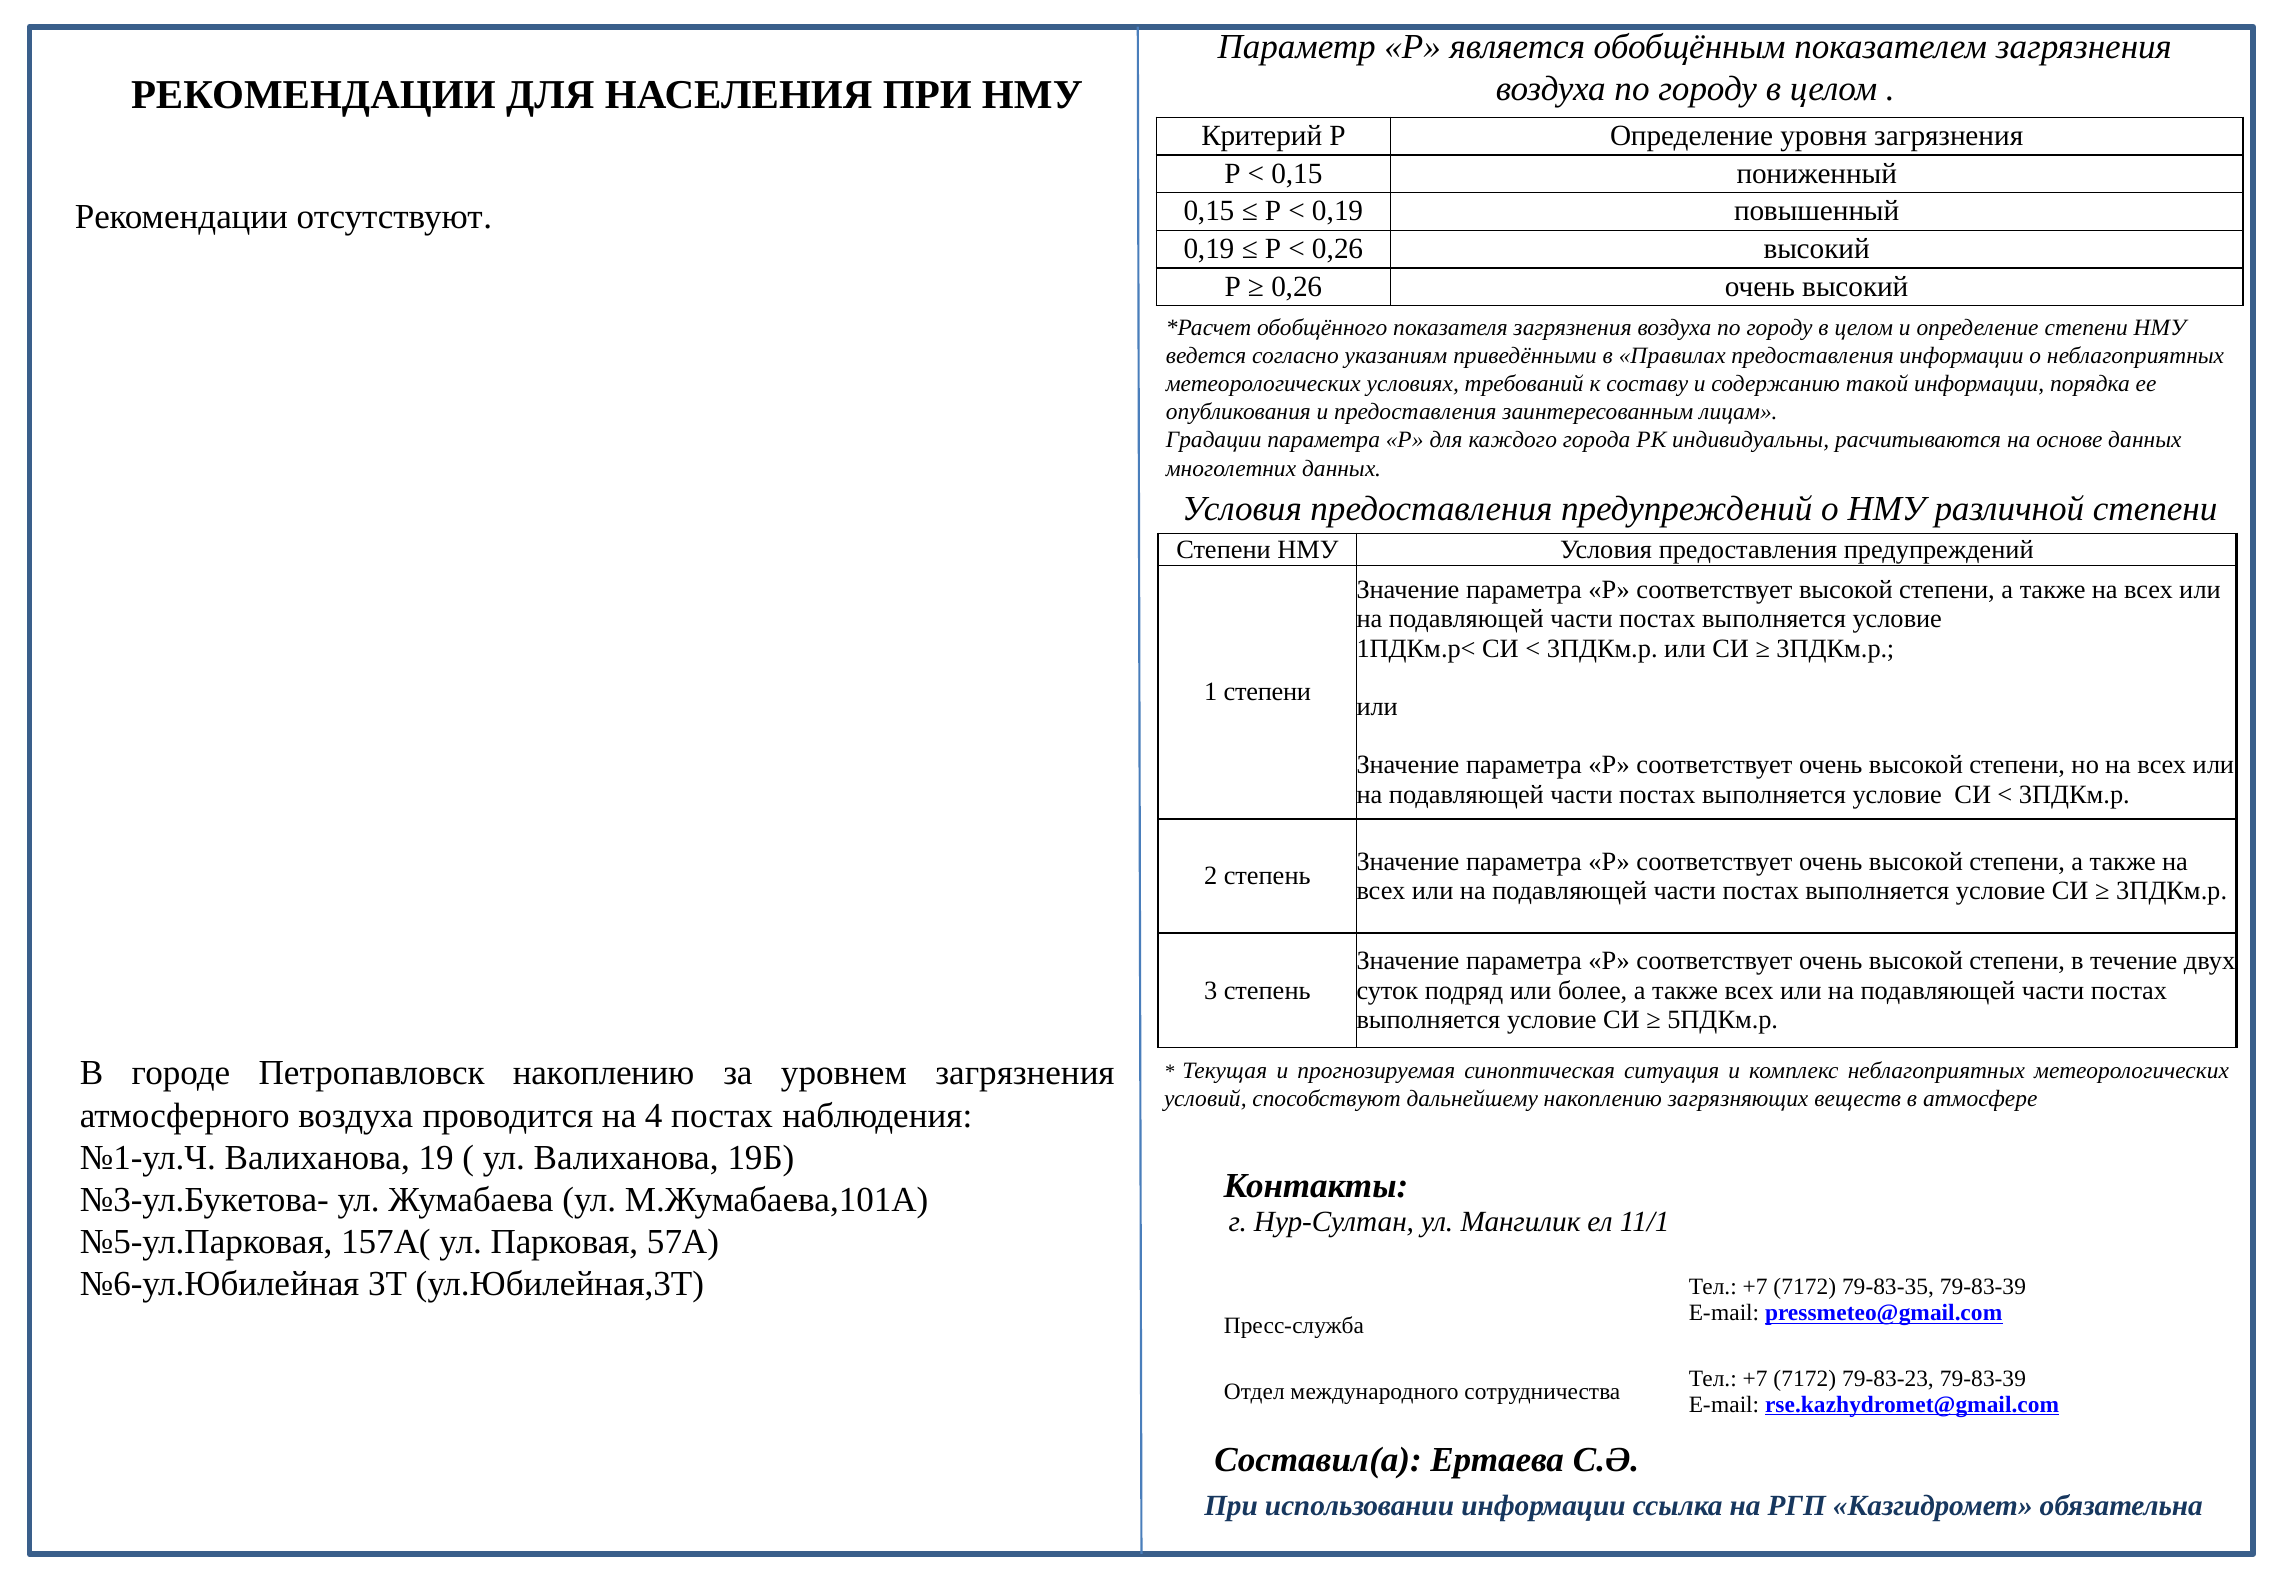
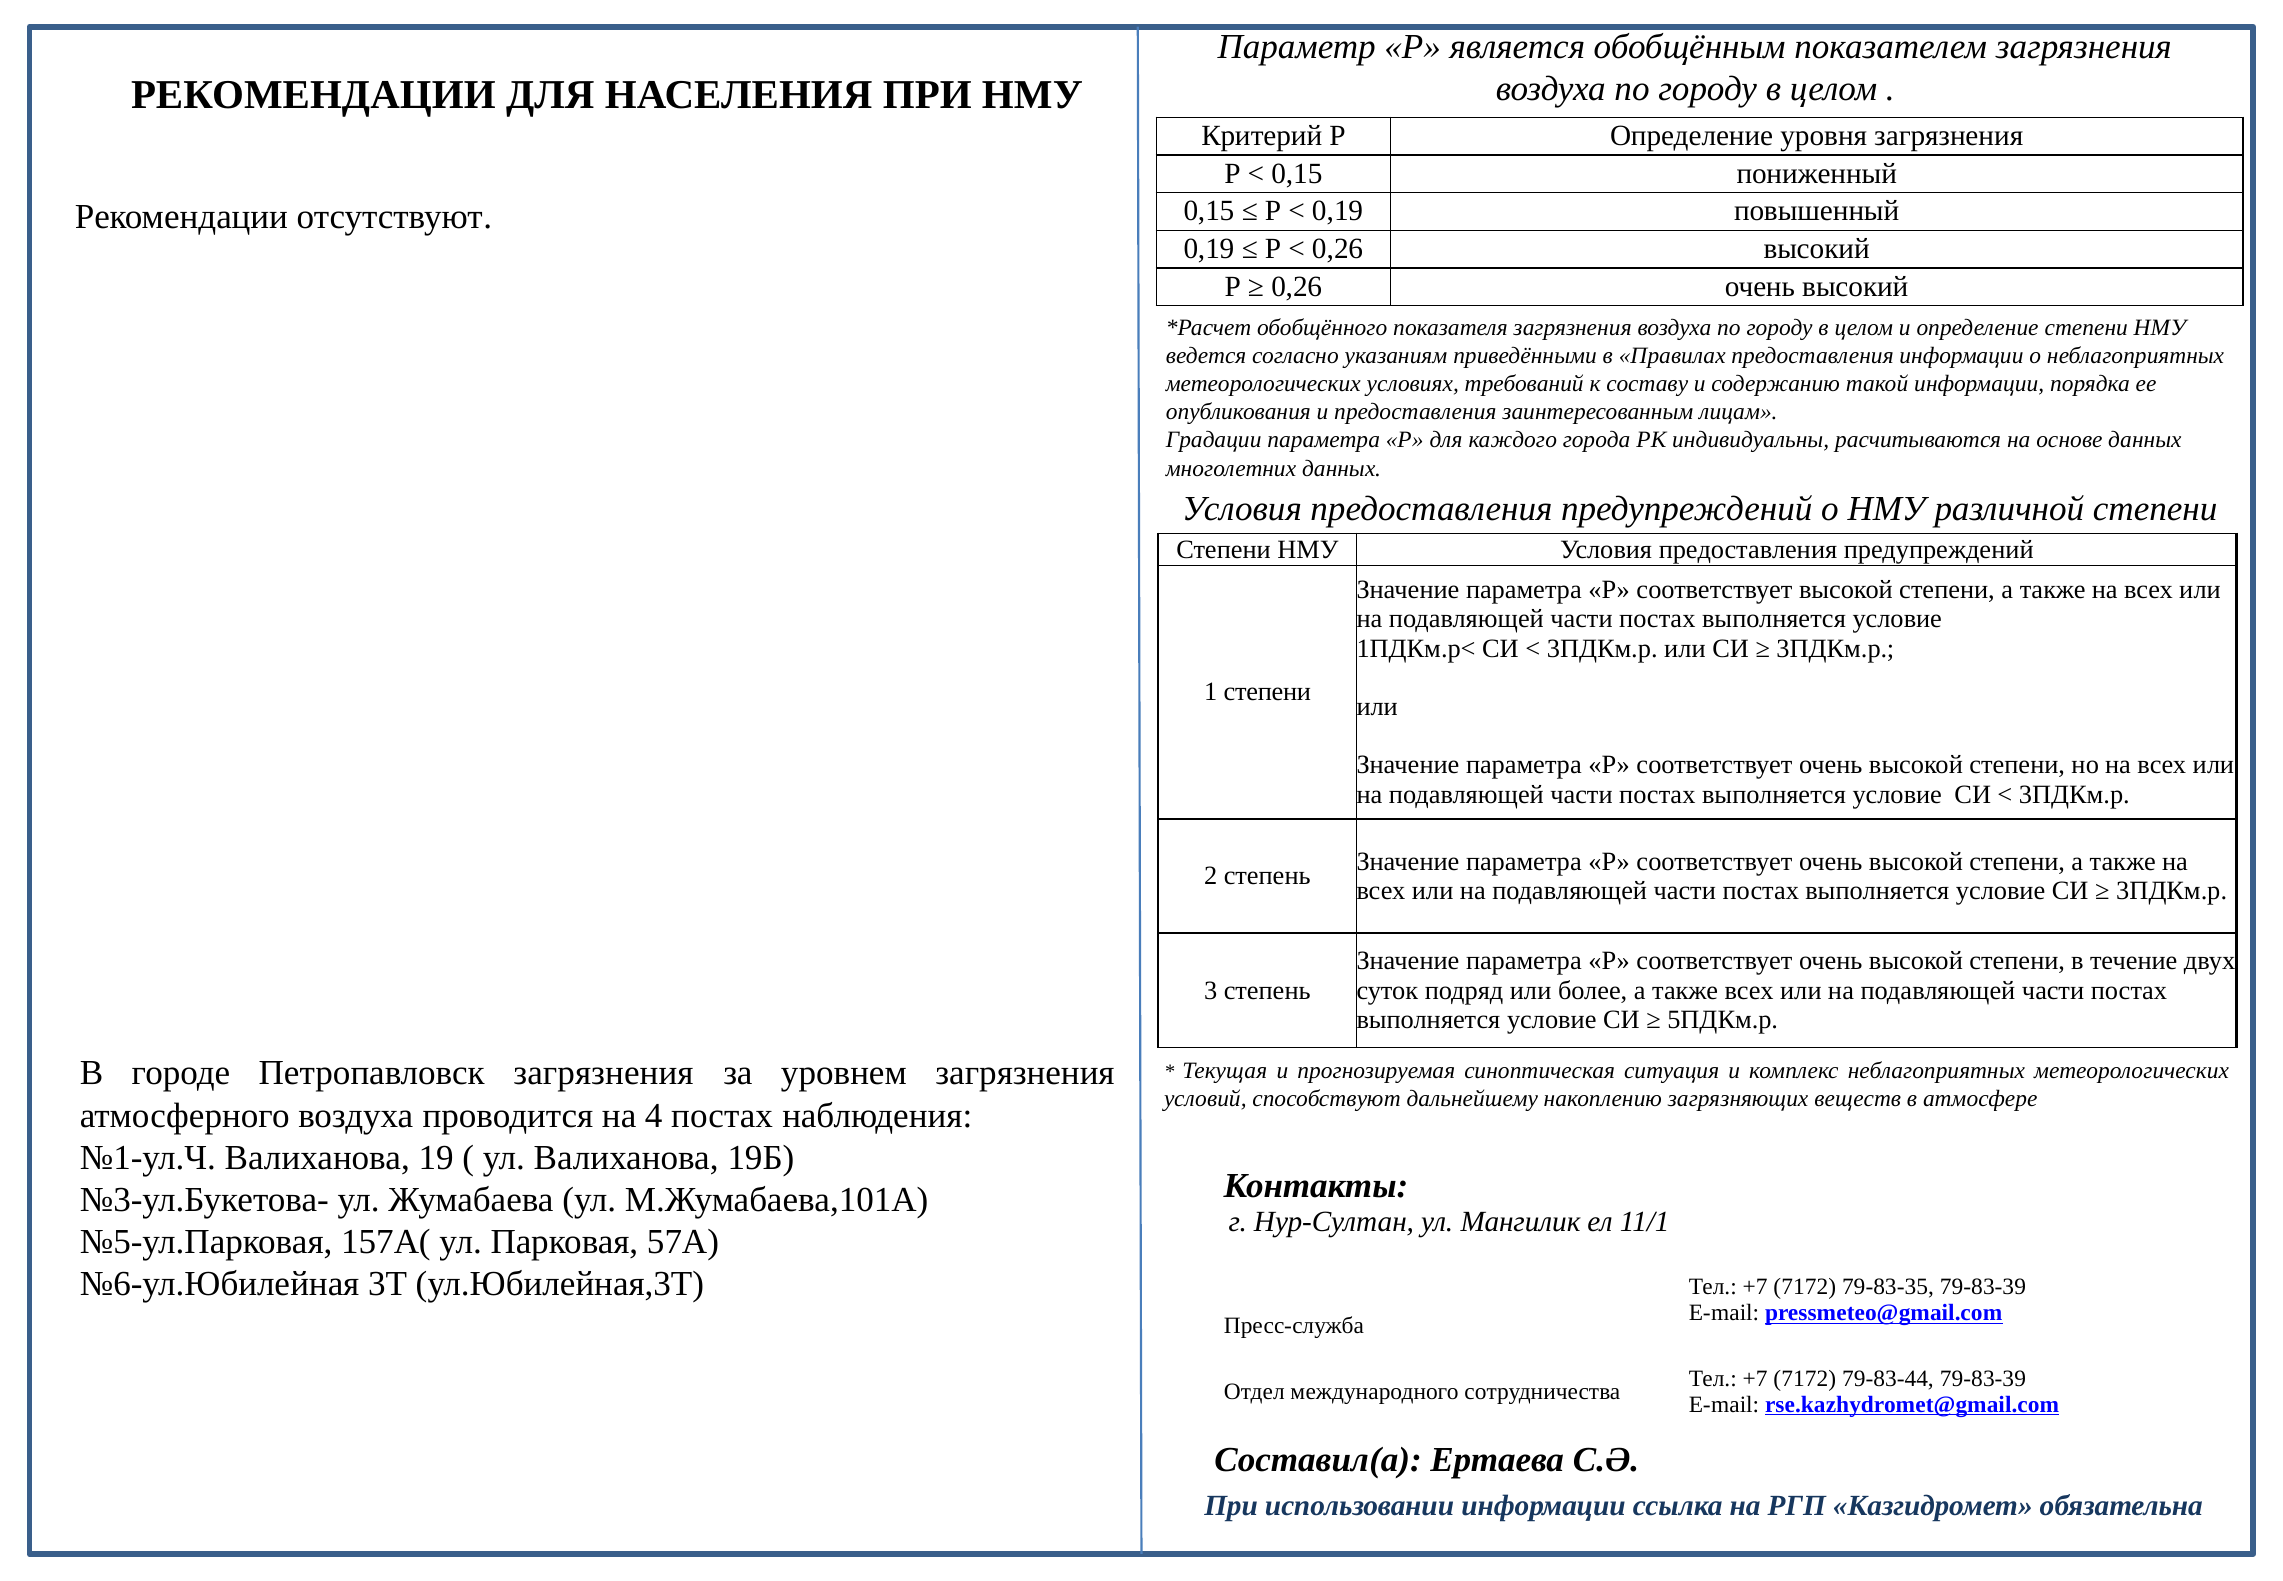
Петропавловск накоплению: накоплению -> загрязнения (603, 1073)
79-83-23: 79-83-23 -> 79-83-44 (1888, 1378)
